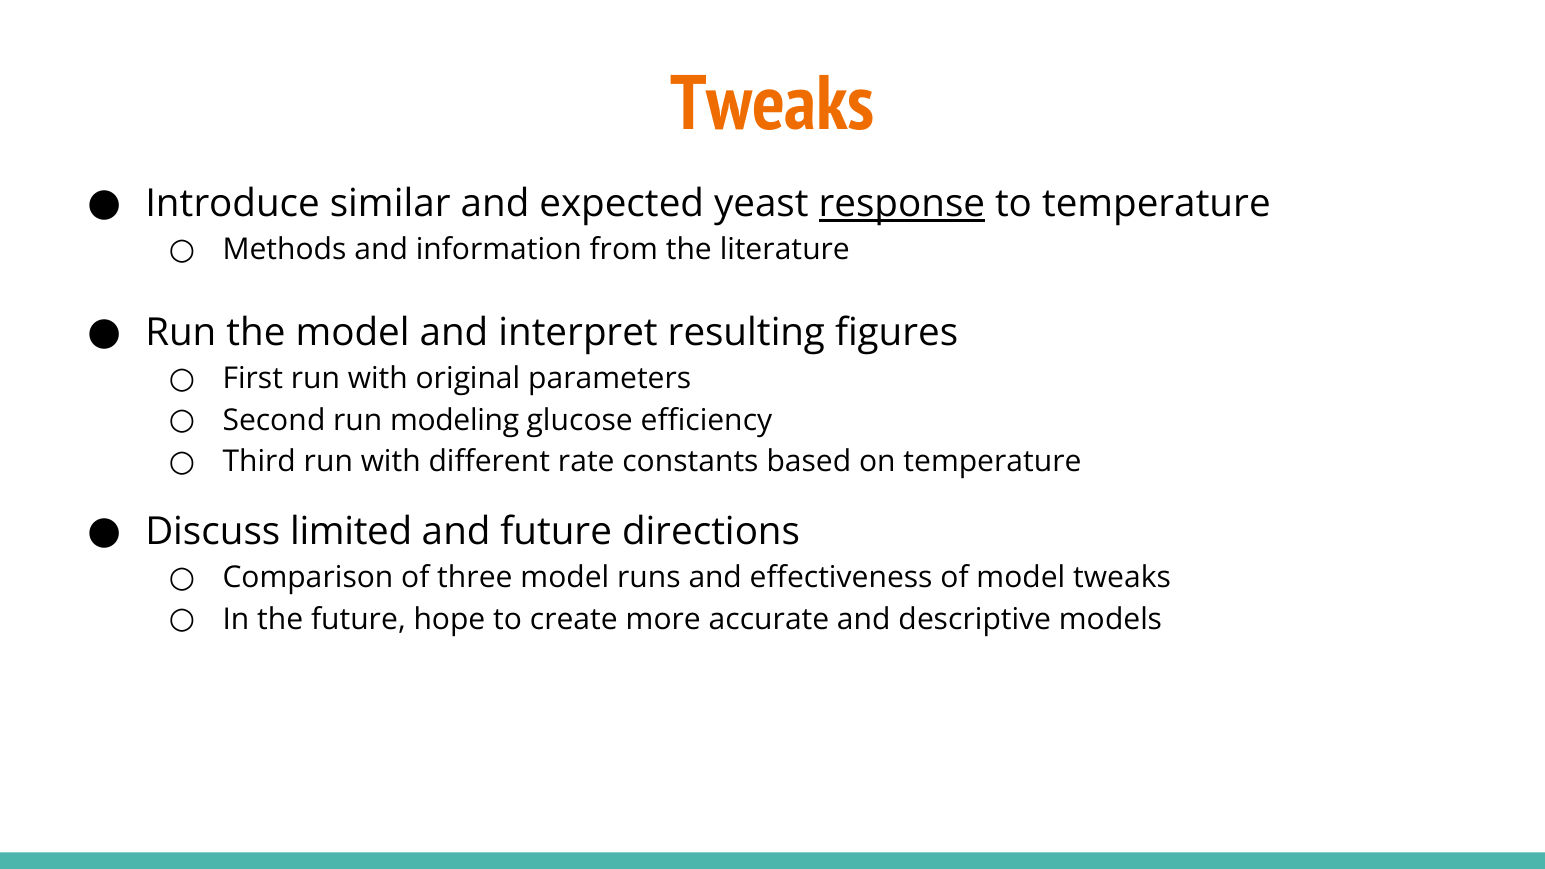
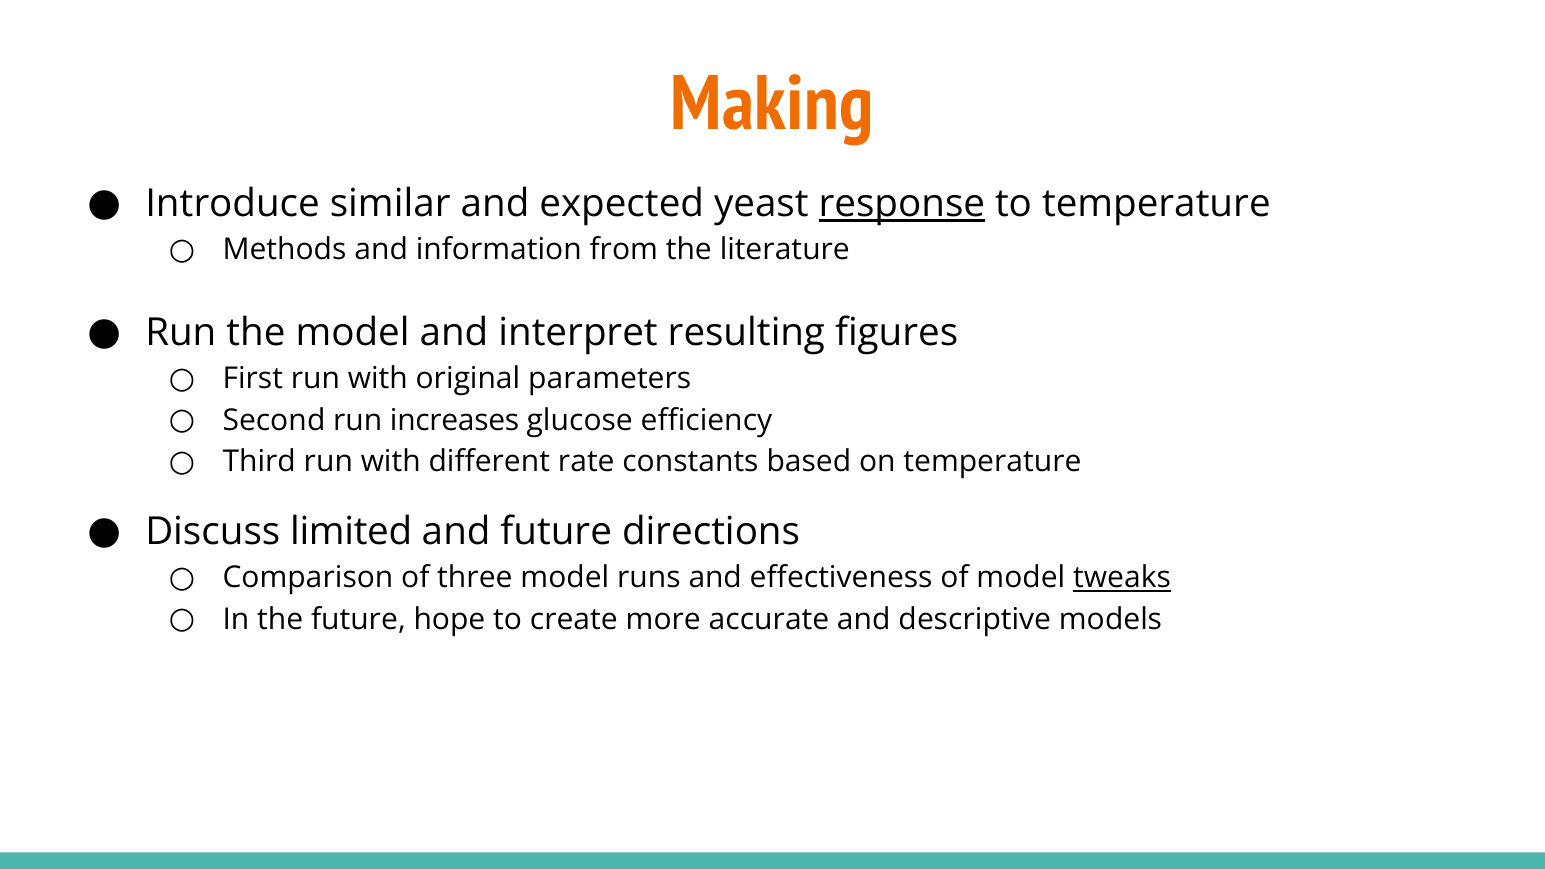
Tweaks: Tweaks -> Making (772, 104)
modeling: modeling -> increases (455, 420)
tweaks underline: none -> present (1122, 578)
